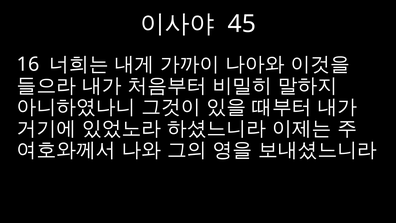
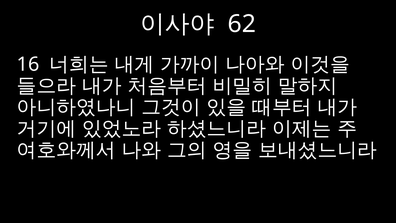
45: 45 -> 62 (242, 24)
